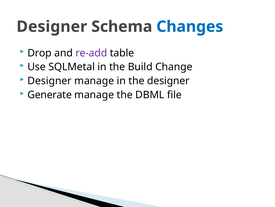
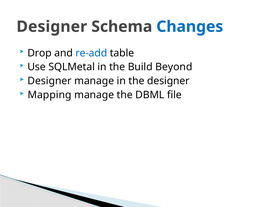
re-add colour: purple -> blue (91, 53)
Change: Change -> Beyond (174, 67)
Generate: Generate -> Mapping (50, 95)
